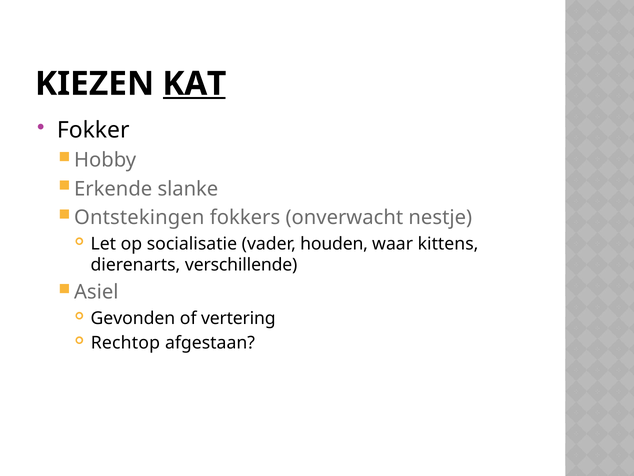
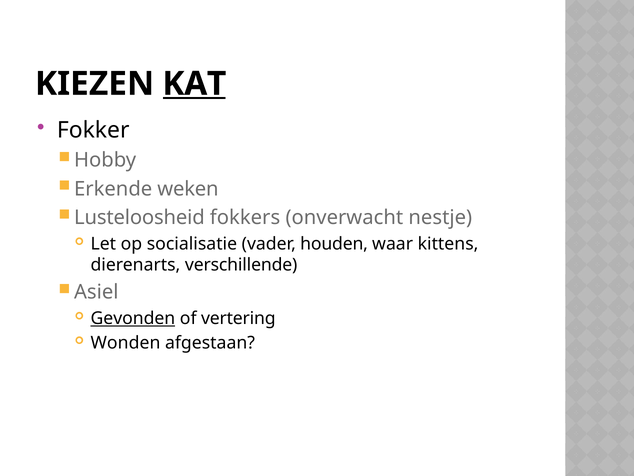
slanke: slanke -> weken (188, 189)
Ontstekingen: Ontstekingen -> Lusteloosheid (139, 217)
Gevonden underline: none -> present (133, 318)
Rechtop: Rechtop -> Wonden (125, 343)
